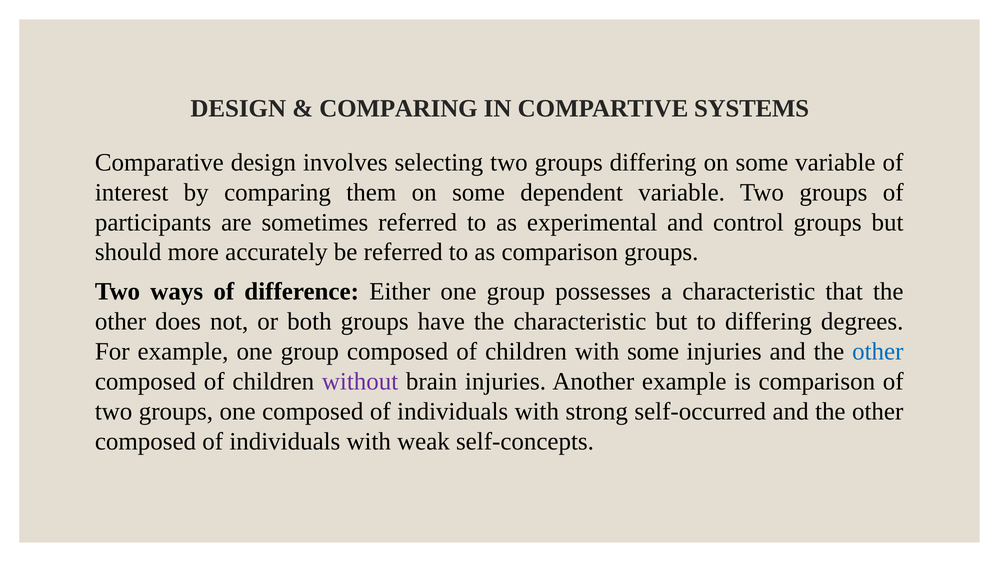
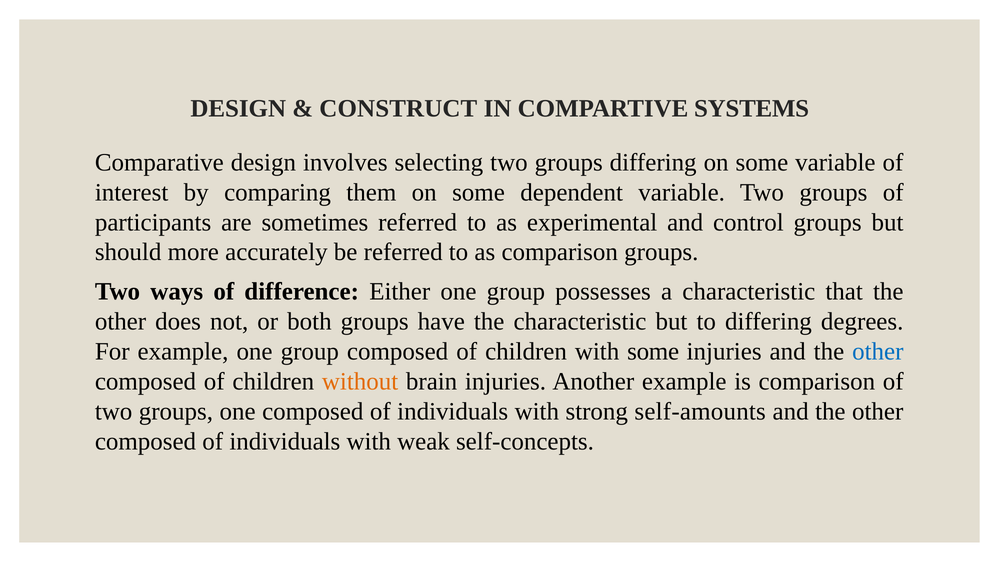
COMPARING: COMPARING -> CONSTRUCT (398, 109)
without colour: purple -> orange (360, 381)
self-occurred: self-occurred -> self-amounts (700, 411)
